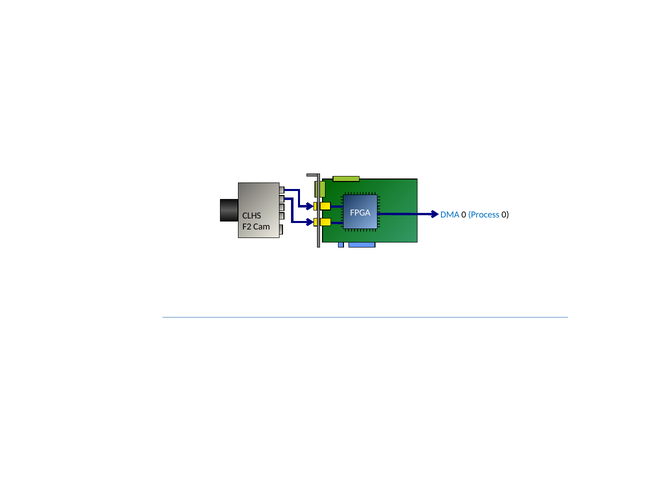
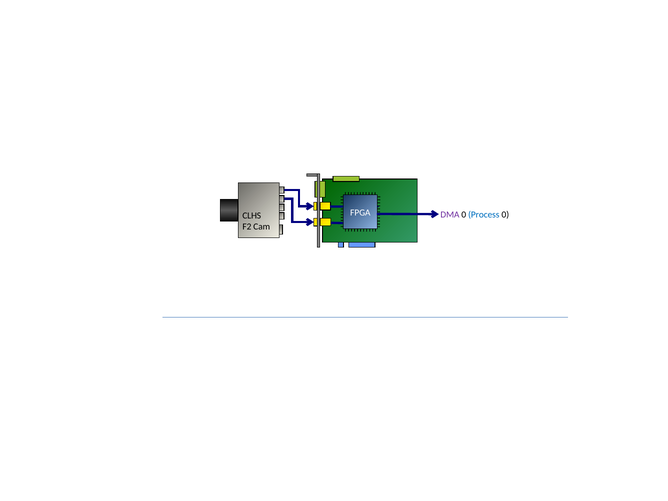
DMA colour: blue -> purple (450, 215)
